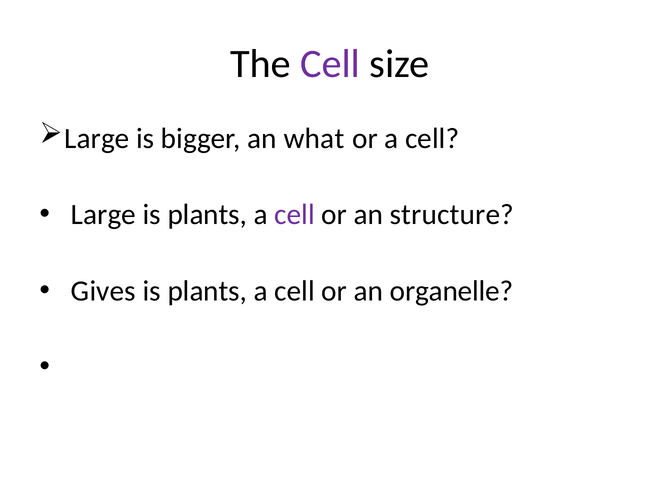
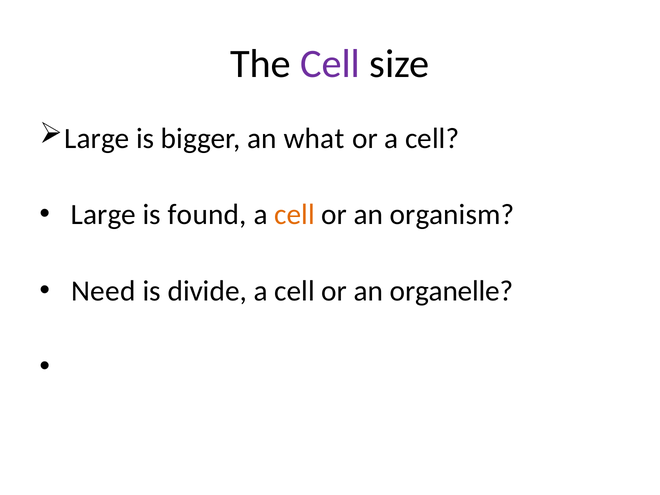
plants: plants -> found (207, 215)
cell colour: purple -> orange (295, 215)
structure: structure -> organism (452, 215)
Gives: Gives -> Need (103, 291)
plants: plants -> divide (207, 291)
